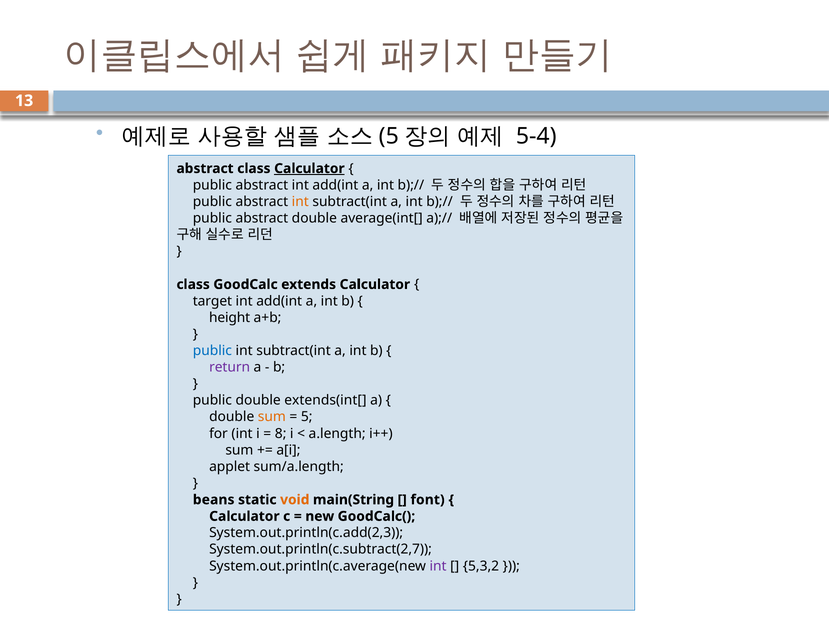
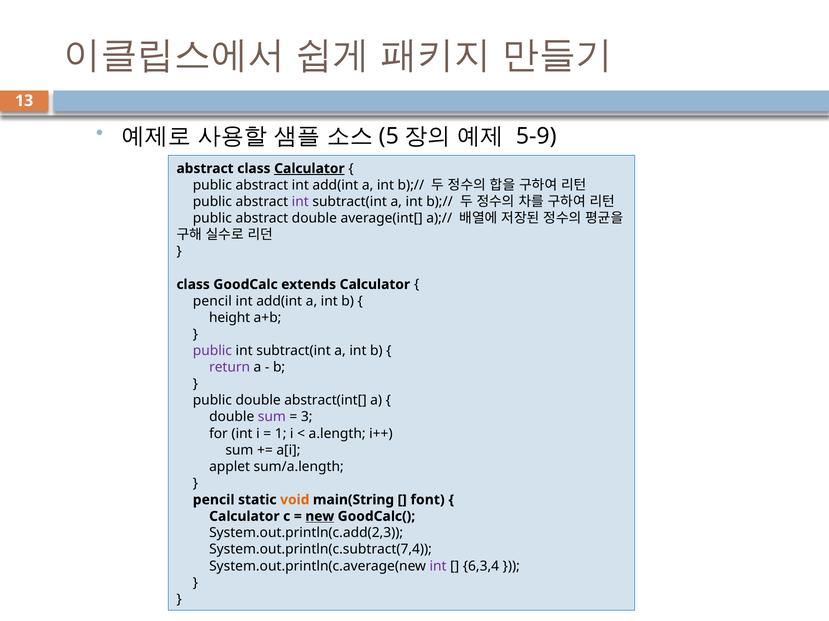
5-4: 5-4 -> 5-9 (536, 136)
int colour: orange -> purple (300, 202)
target: target -> pencil (212, 301)
public colour: blue -> purple (212, 351)
extends(int[: extends(int[ -> abstract(int[ (325, 401)
sum colour: orange -> purple (272, 417)
5: 5 -> 3 (307, 417)
8: 8 -> 1 (281, 434)
beans: beans -> pencil (214, 500)
new underline: none -> present (320, 517)
System.out.println(c.subtract(2,7: System.out.println(c.subtract(2,7 -> System.out.println(c.subtract(7,4 (321, 550)
5,3,2: 5,3,2 -> 6,3,4 (481, 567)
